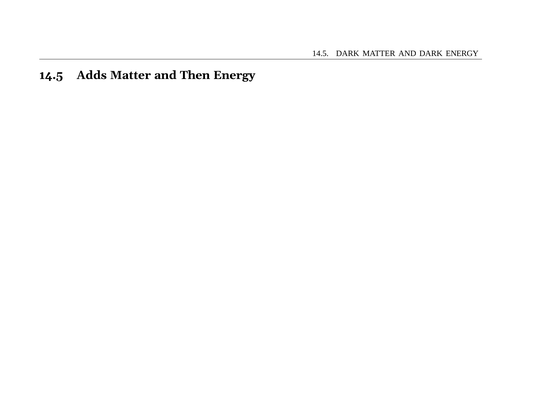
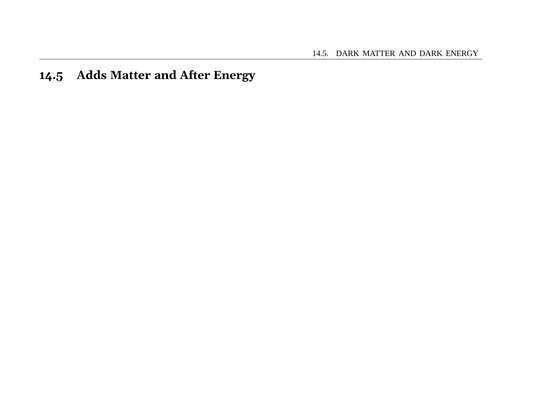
Then: Then -> After (195, 75)
